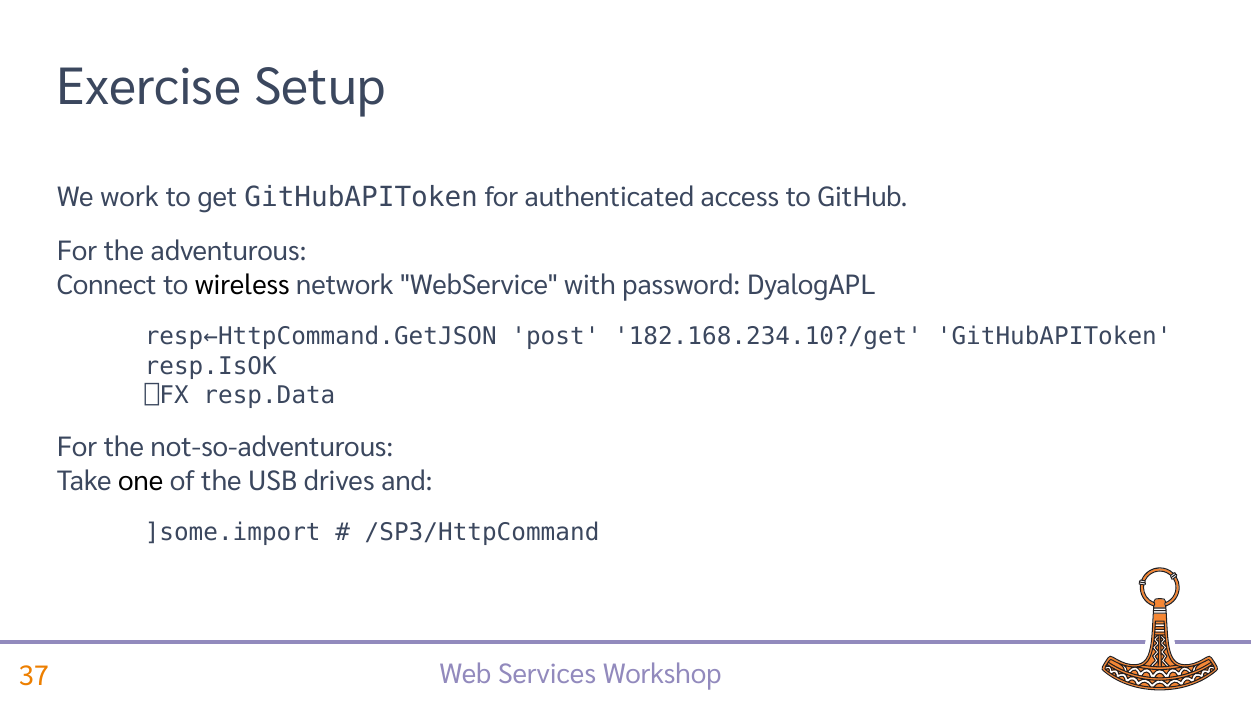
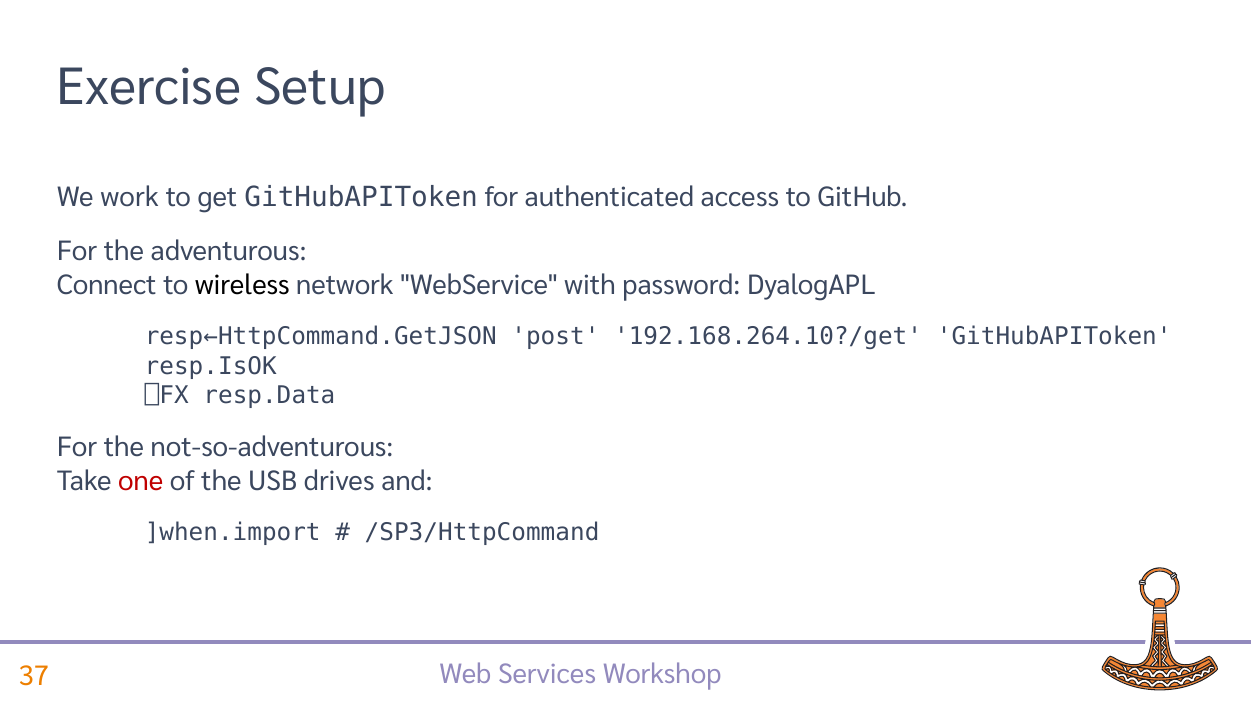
182.168.234.10?/get: 182.168.234.10?/get -> 192.168.264.10?/get (768, 337)
one colour: black -> red (141, 481)
]some.import: ]some.import -> ]when.import (233, 533)
